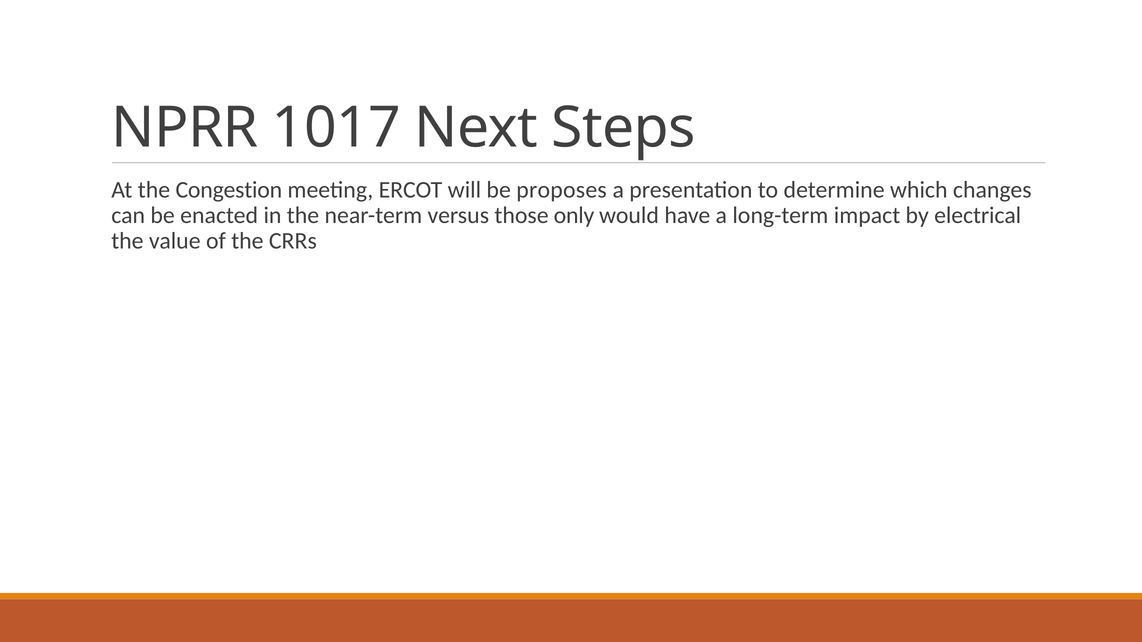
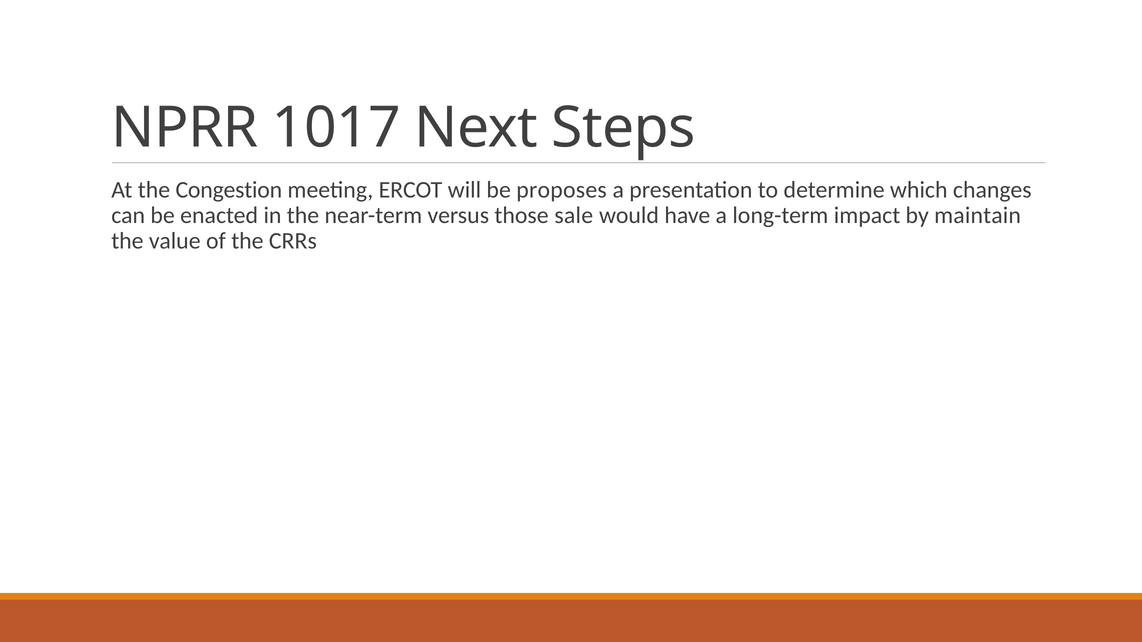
only: only -> sale (574, 216)
electrical: electrical -> maintain (978, 216)
